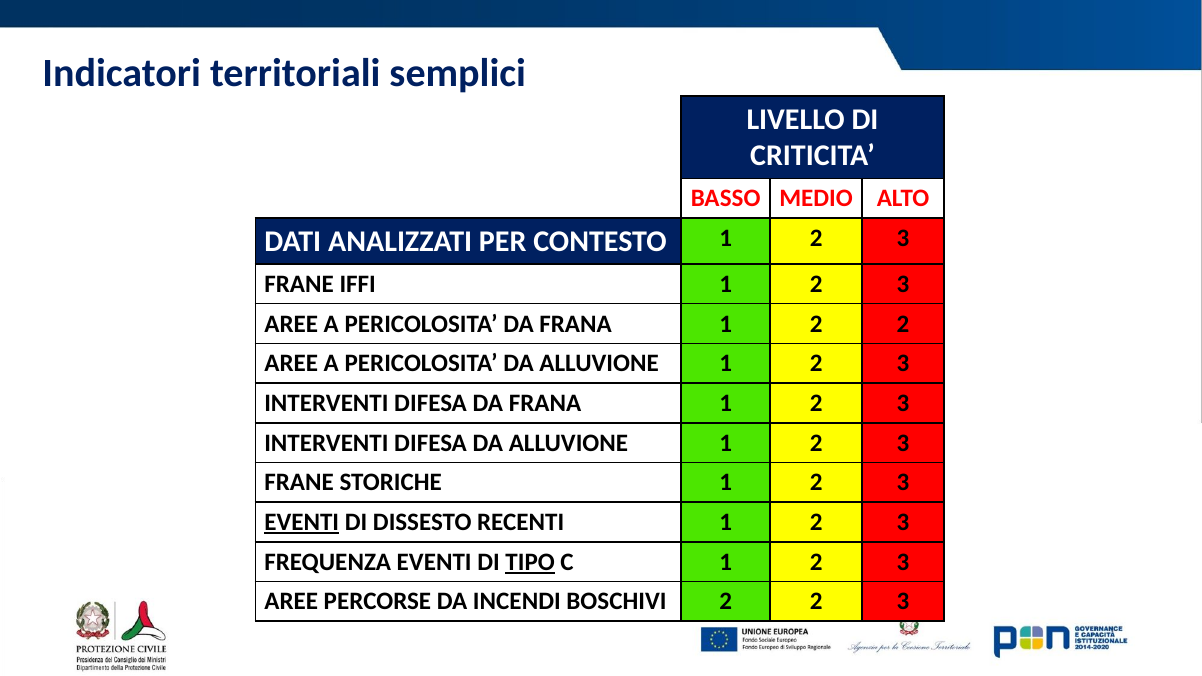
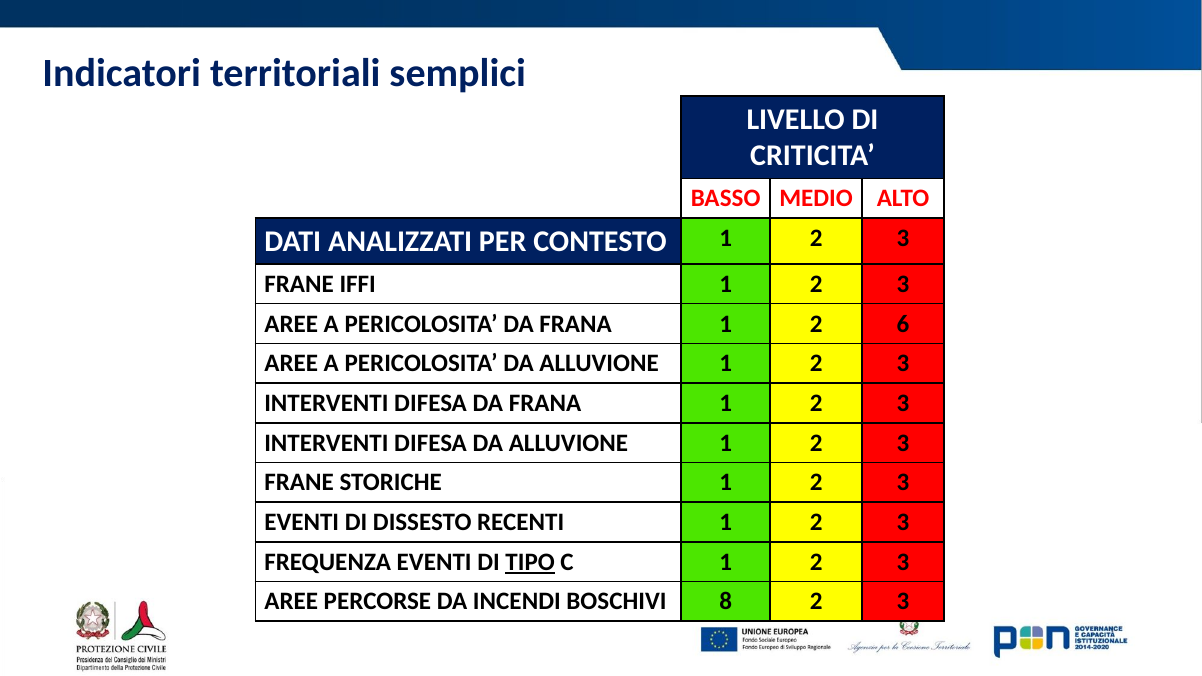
1 2 2: 2 -> 6 (903, 324)
EVENTI underline: present -> none (302, 522)
BOSCHIVI 2: 2 -> 8 (726, 602)
